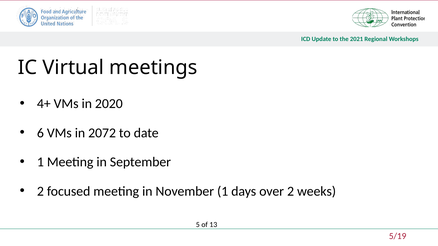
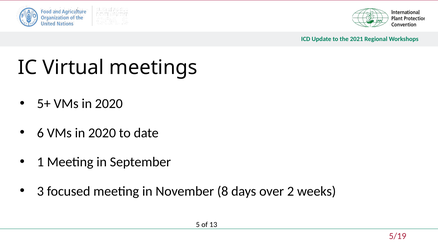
4+: 4+ -> 5+ (44, 104)
6 VMs in 2072: 2072 -> 2020 (102, 133)
2: 2 -> 3 (40, 191)
November 1: 1 -> 8 (223, 191)
